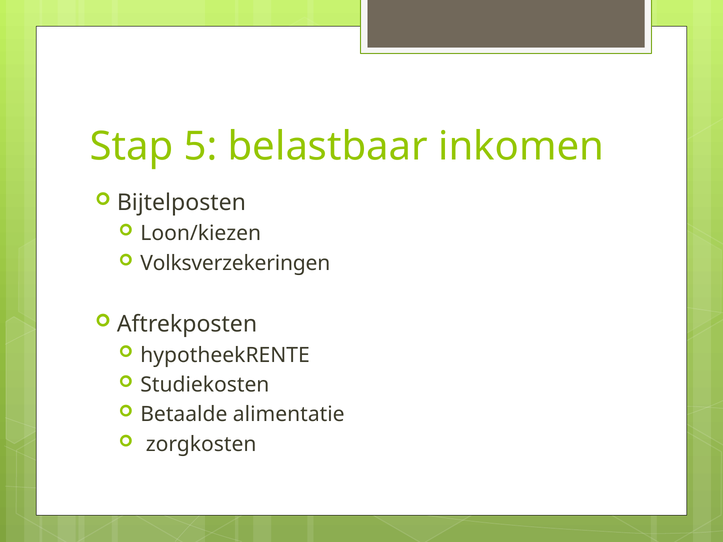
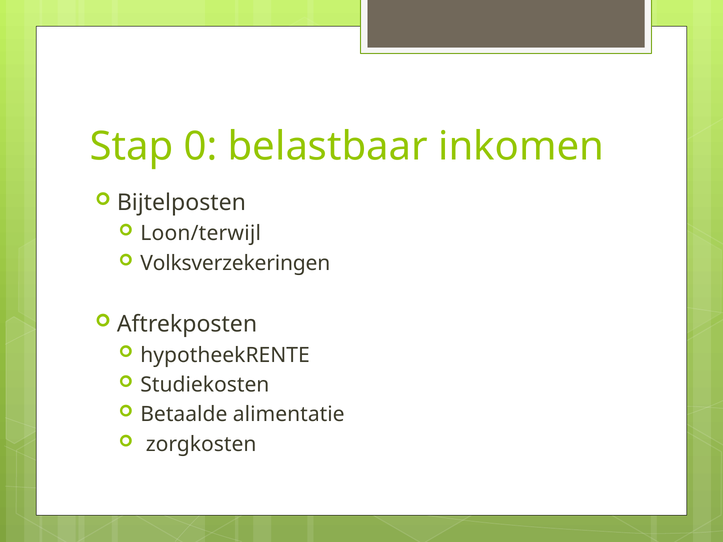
5: 5 -> 0 (201, 147)
Loon/kiezen: Loon/kiezen -> Loon/terwijl (201, 234)
